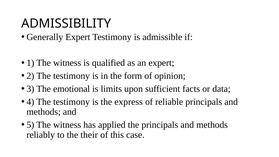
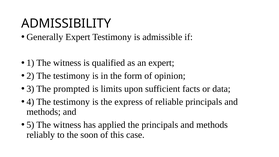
emotional: emotional -> prompted (71, 89)
their: their -> soon (89, 135)
